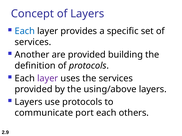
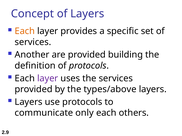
Each colour: blue -> orange (25, 31)
using/above: using/above -> types/above (110, 90)
port: port -> only (85, 113)
